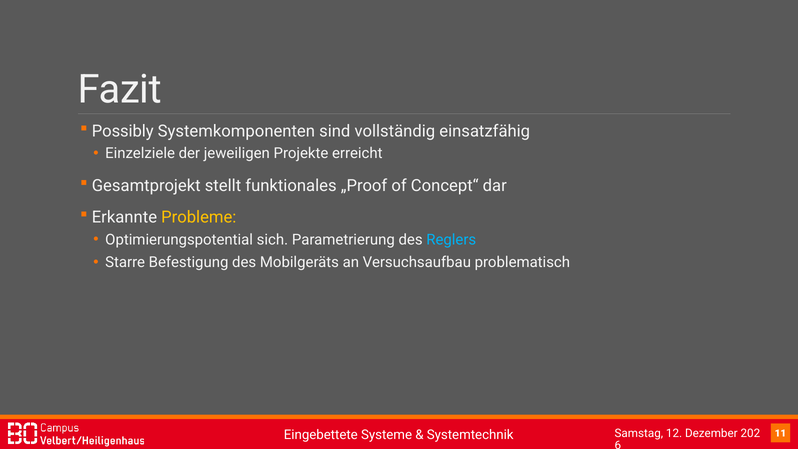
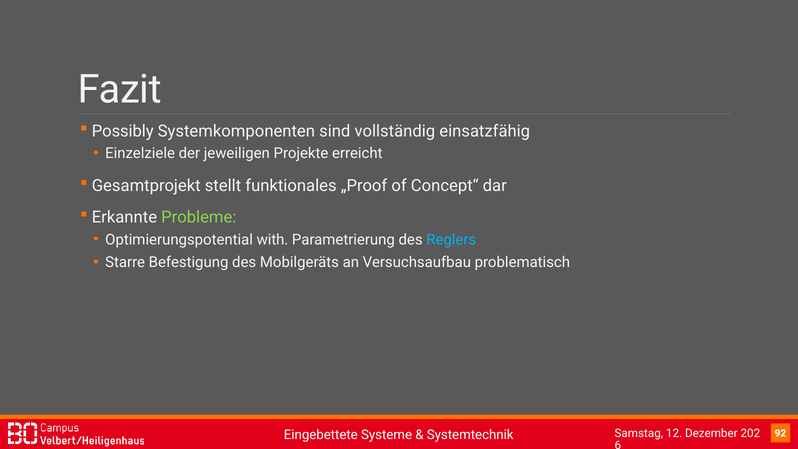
Probleme colour: yellow -> light green (199, 217)
sich: sich -> with (272, 240)
11: 11 -> 92 (780, 433)
